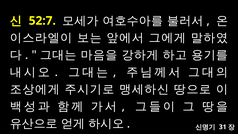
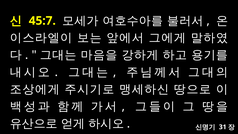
52:7: 52:7 -> 45:7 (42, 21)
